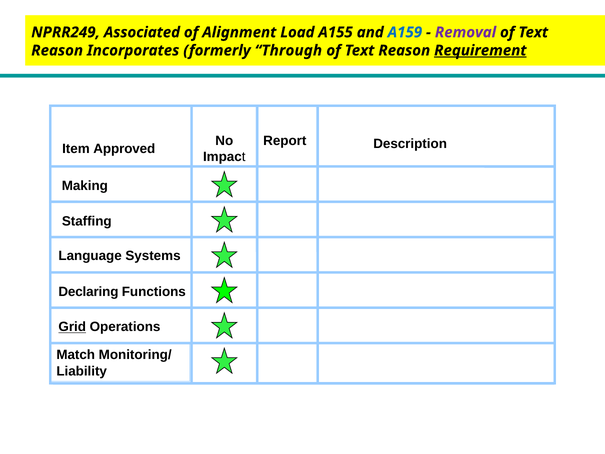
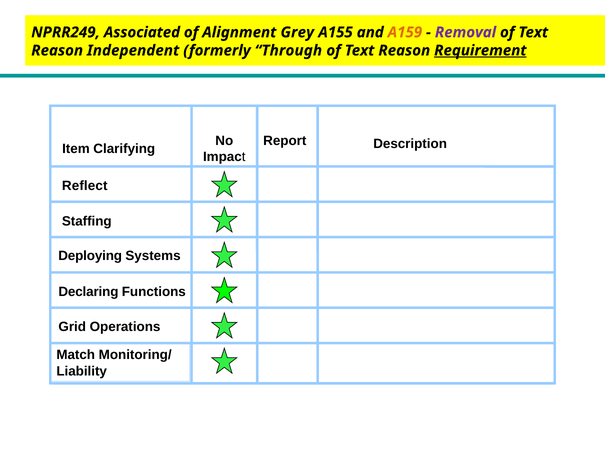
Load: Load -> Grey (297, 32)
A159 colour: blue -> orange (405, 32)
Incorporates: Incorporates -> Independent (133, 50)
Approved: Approved -> Clarifying (124, 149)
Making: Making -> Reflect (85, 186)
Language: Language -> Deploying (90, 256)
Grid underline: present -> none (72, 327)
